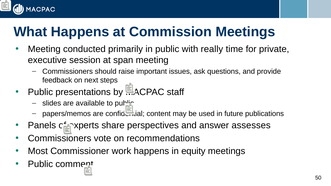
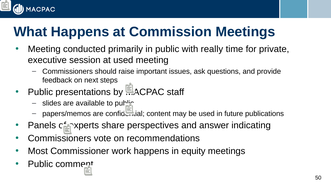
at span: span -> used (123, 60)
assesses: assesses -> indicating (251, 126)
